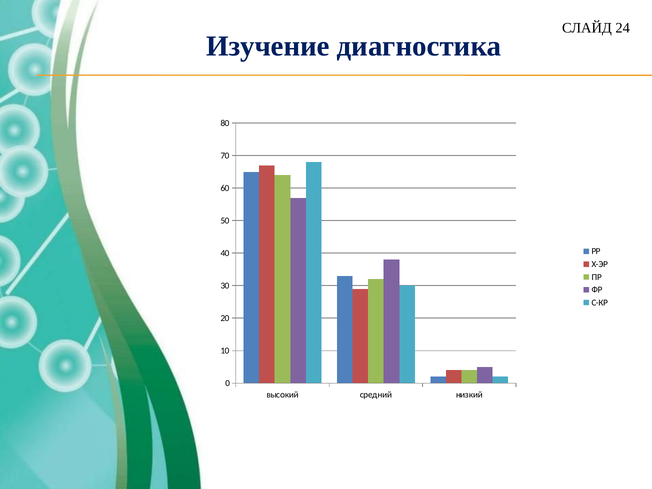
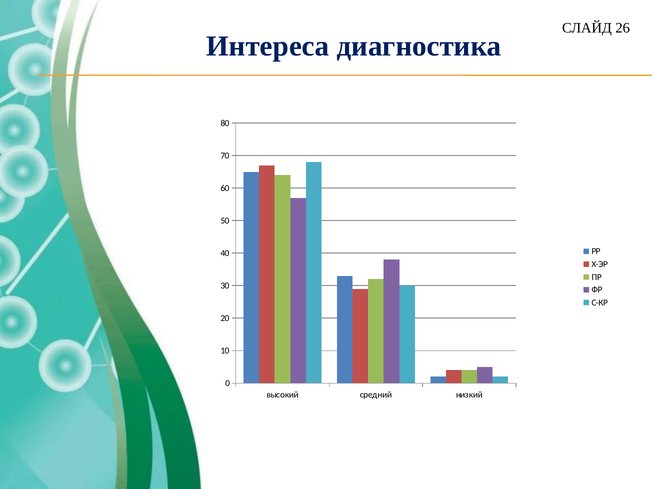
24: 24 -> 26 (623, 28)
Изучение: Изучение -> Интереса (268, 46)
